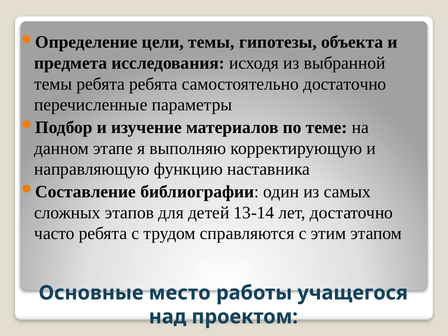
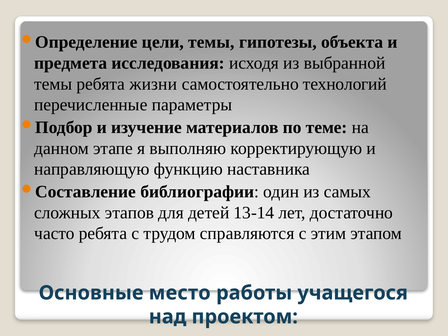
ребята ребята: ребята -> жизни (153, 84)
самостоятельно достаточно: достаточно -> технологий (345, 84)
